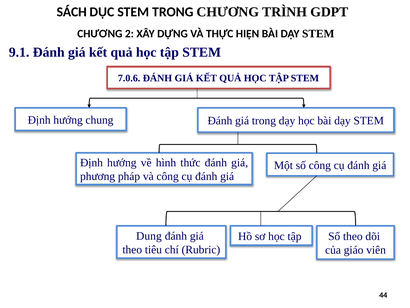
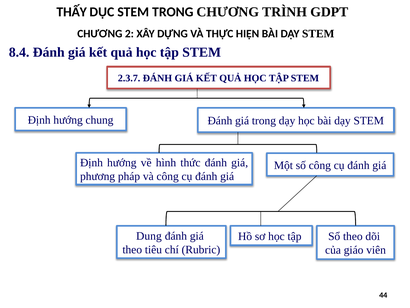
SÁCH: SÁCH -> THẤY (72, 12)
9.1: 9.1 -> 8.4 (19, 52)
7.0.6: 7.0.6 -> 2.3.7 (129, 78)
